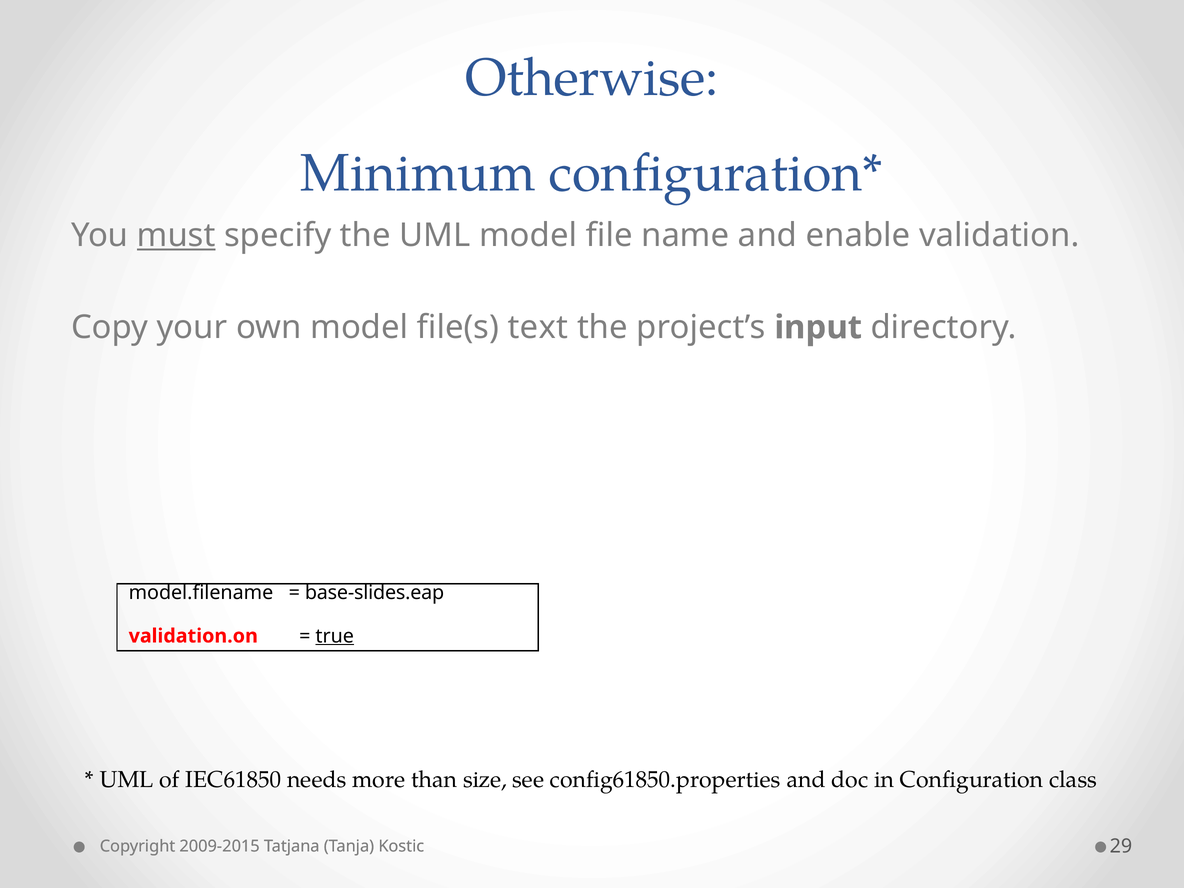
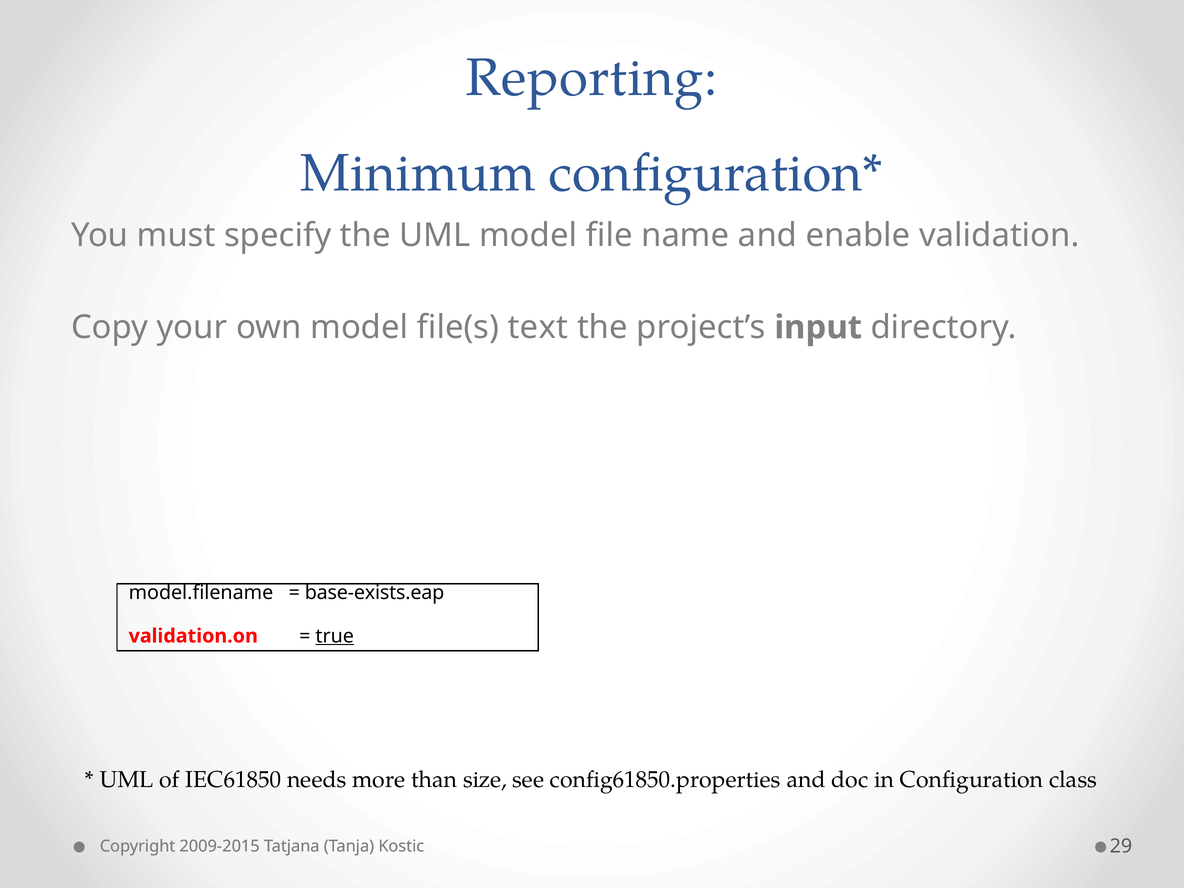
Otherwise: Otherwise -> Reporting (592, 78)
must underline: present -> none (176, 235)
base-slides.eap: base-slides.eap -> base-exists.eap (375, 593)
